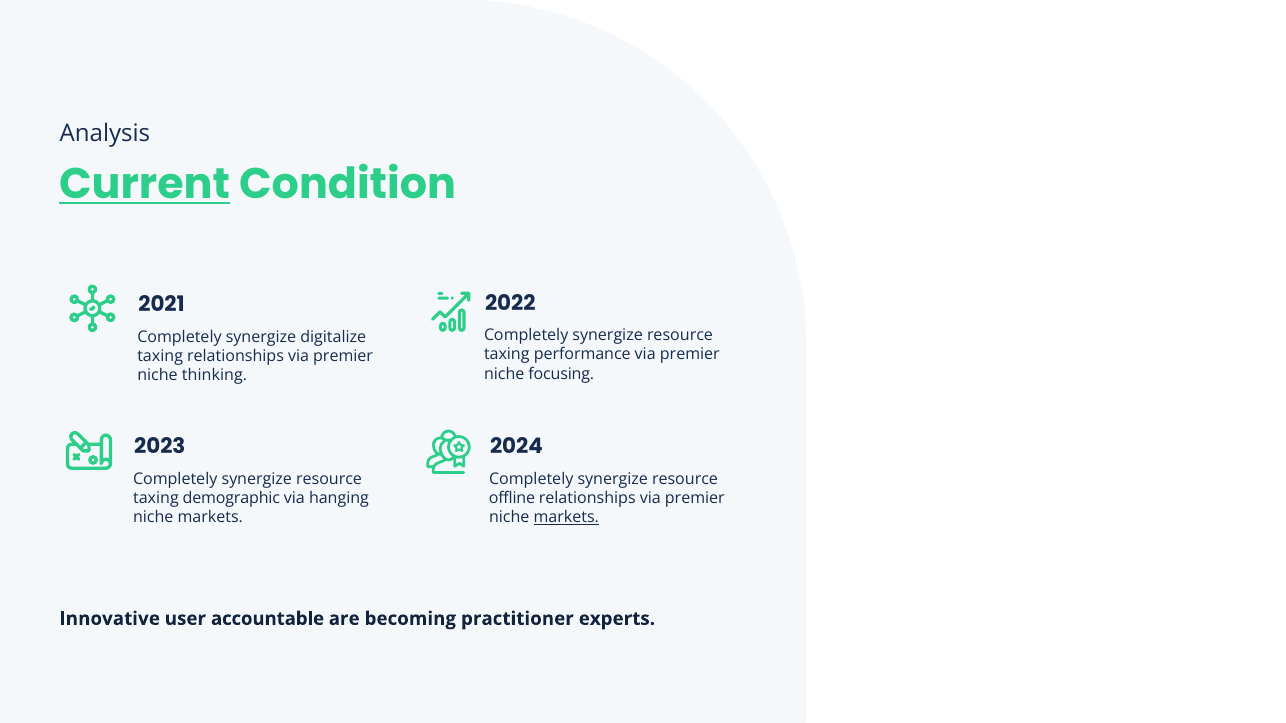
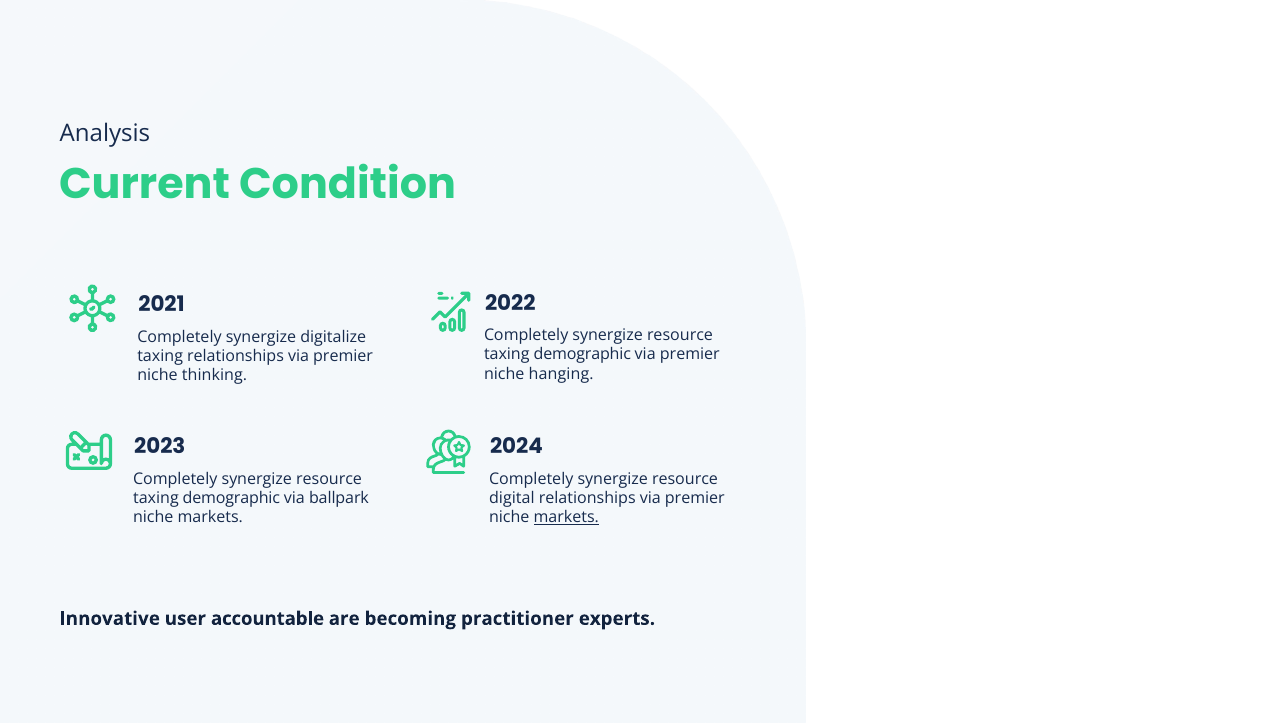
Current underline: present -> none (145, 185)
performance: performance -> demographic (582, 355)
focusing: focusing -> hanging (561, 374)
hanging: hanging -> ballpark (339, 498)
offline: offline -> digital (512, 498)
